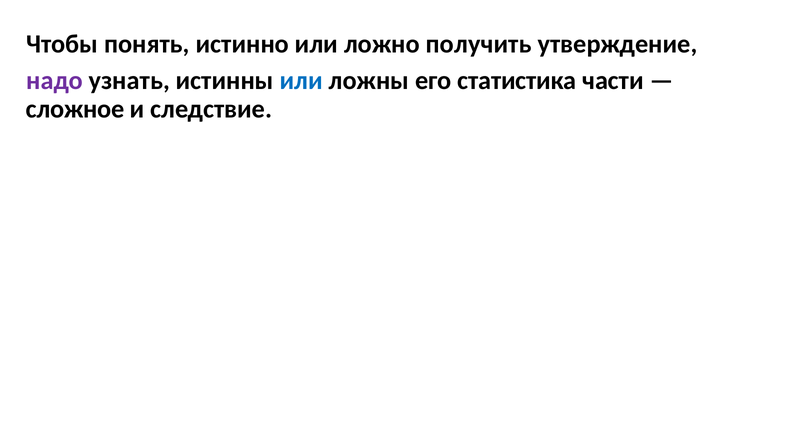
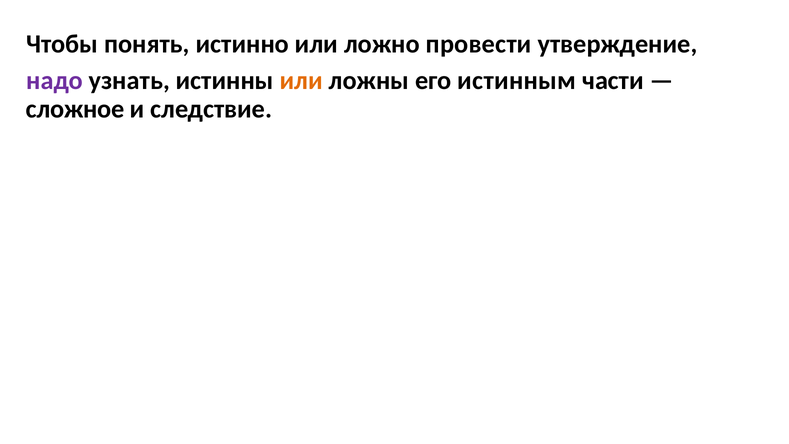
получить: получить -> провести (479, 44)
или colour: blue -> orange (301, 81)
статистика: статистика -> истинным (517, 81)
